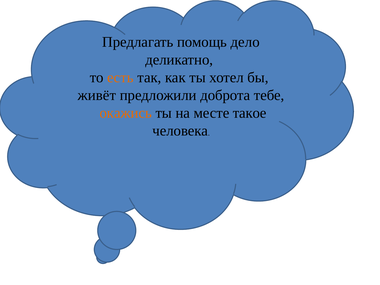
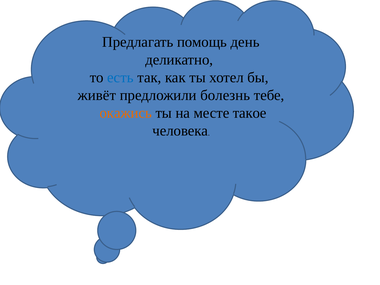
дело: дело -> день (245, 42)
есть colour: orange -> blue (120, 77)
доброта: доброта -> болезнь (225, 95)
